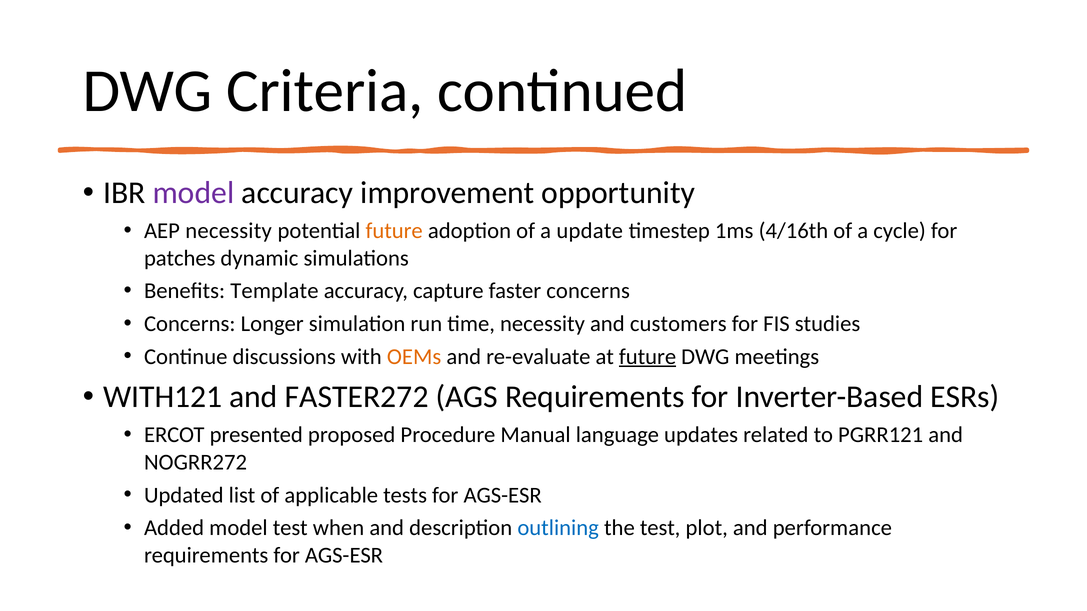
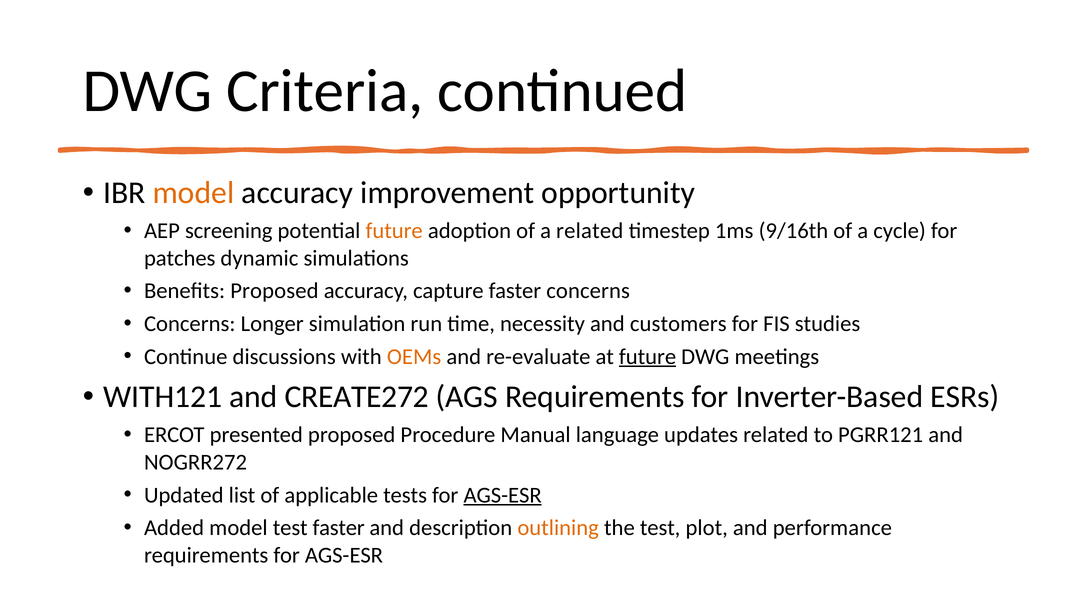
model colour: purple -> orange (193, 193)
AEP necessity: necessity -> screening (229, 231)
a update: update -> related (590, 231)
4/16th: 4/16th -> 9/16th (793, 231)
Benefits Template: Template -> Proposed (274, 291)
FASTER272: FASTER272 -> CREATE272 (357, 397)
AGS-ESR underline: none -> present (503, 495)
test when: when -> faster (339, 528)
outlining colour: blue -> orange (558, 528)
